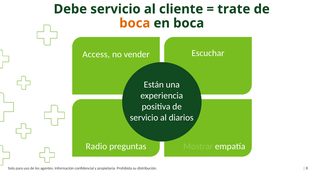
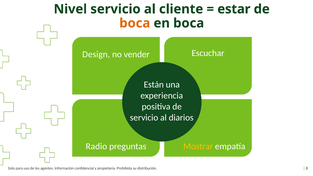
Debe: Debe -> Nivel (70, 9)
trate: trate -> estar (234, 9)
Access: Access -> Design (96, 54)
Mostrar colour: light green -> yellow (198, 146)
